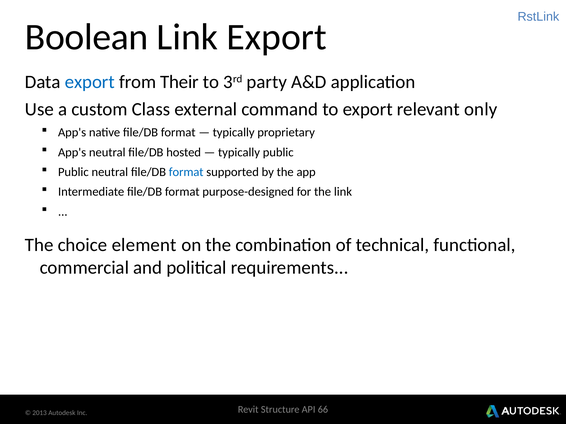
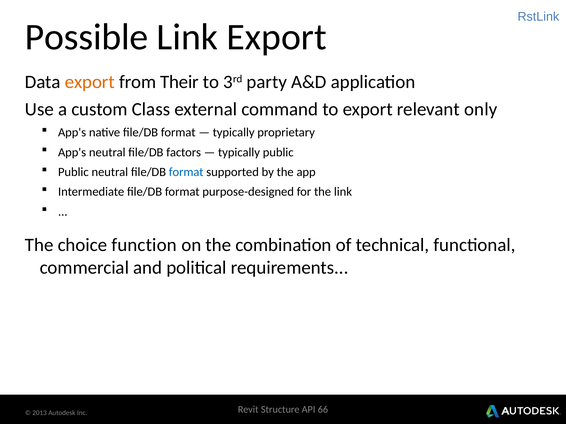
Boolean: Boolean -> Possible (87, 37)
export colour: blue -> orange (90, 82)
hosted: hosted -> factors (184, 152)
element: element -> function (144, 245)
